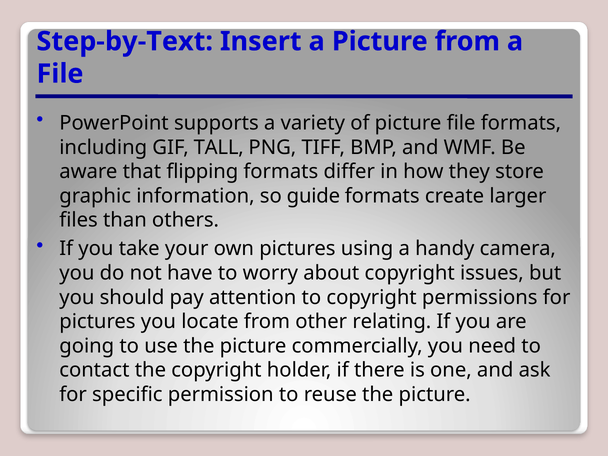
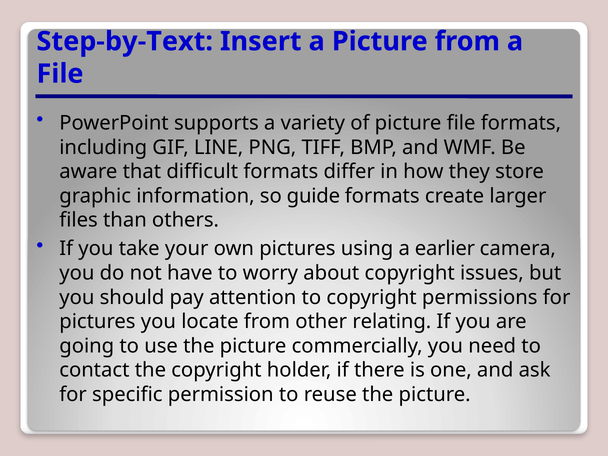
TALL: TALL -> LINE (219, 147)
flipping: flipping -> difficult (202, 172)
handy: handy -> earlier (445, 249)
